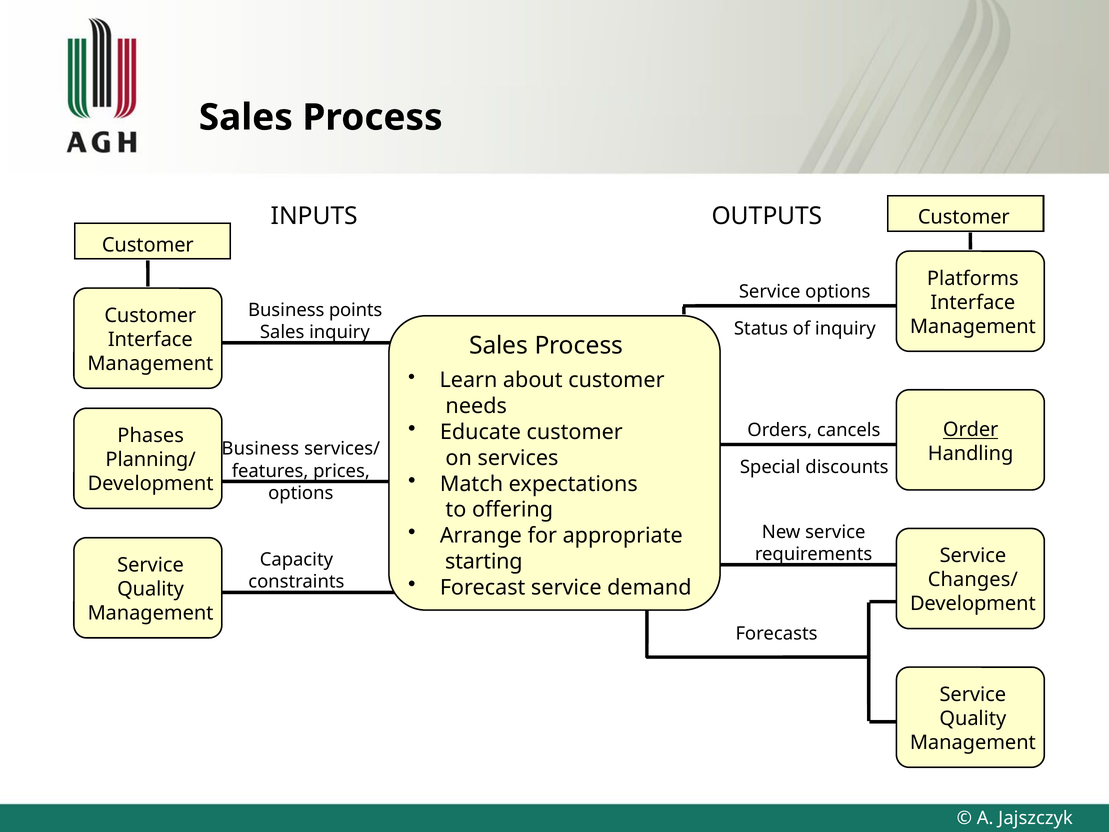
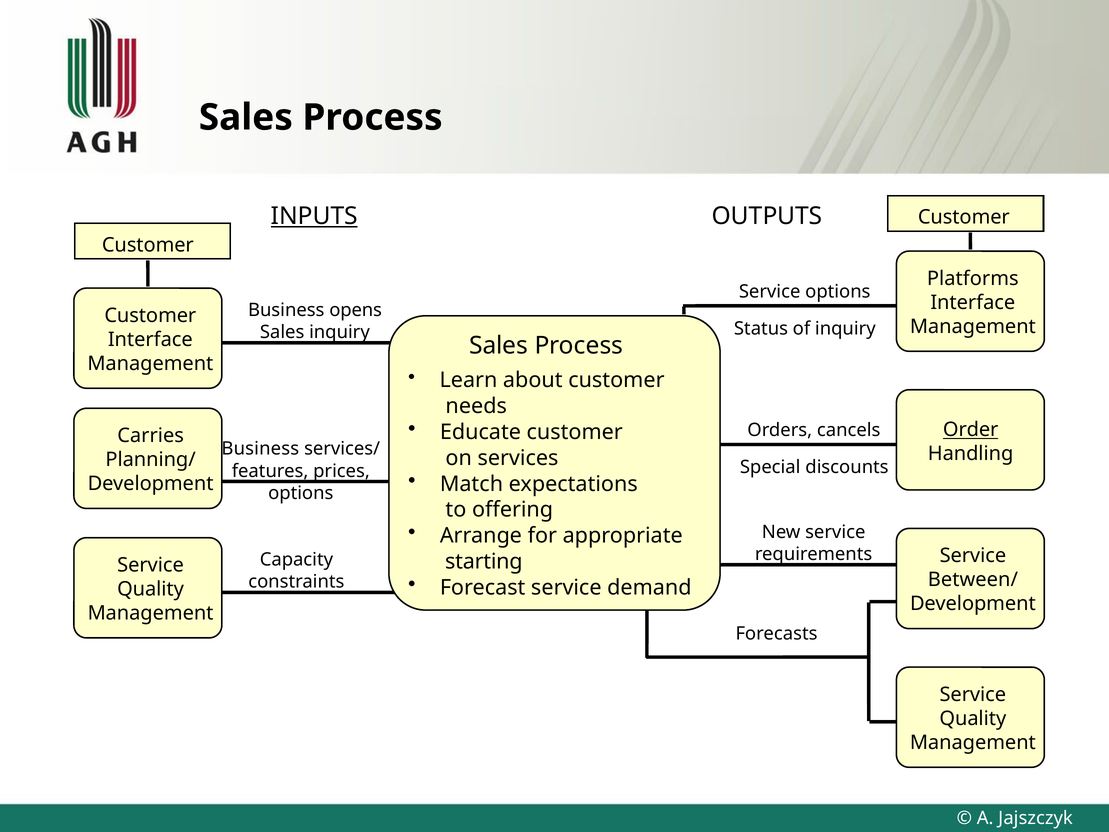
INPUTS underline: none -> present (314, 216)
points: points -> opens (356, 310)
Phases: Phases -> Carries (151, 435)
Changes/: Changes/ -> Between/ (973, 580)
